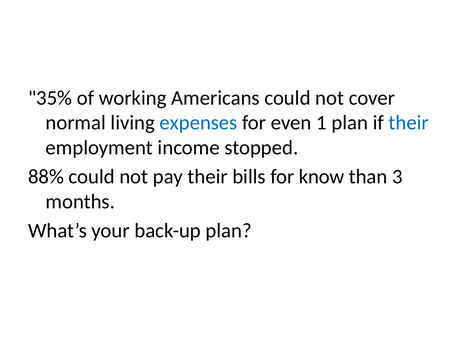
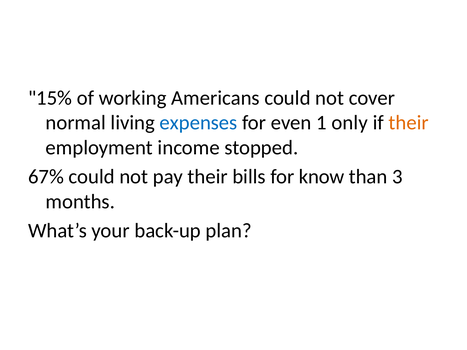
35%: 35% -> 15% (50, 98)
1 plan: plan -> only (350, 123)
their colour: blue -> orange (409, 123)
88%: 88% -> 67% (46, 177)
